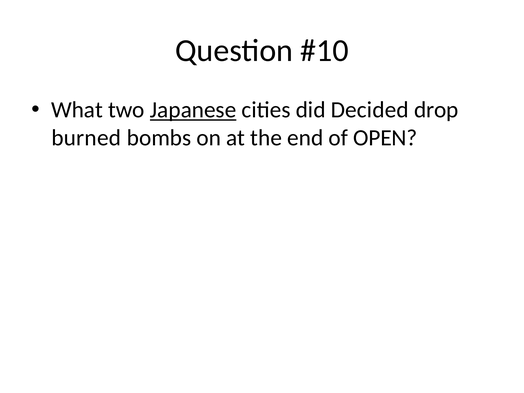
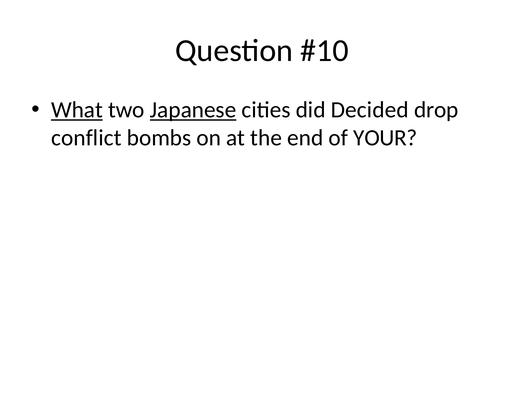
What underline: none -> present (77, 110)
burned: burned -> conflict (86, 138)
OPEN: OPEN -> YOUR (385, 138)
